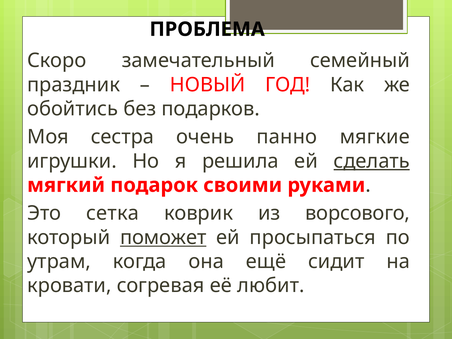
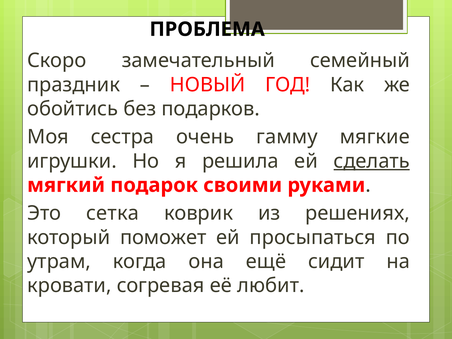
панно: панно -> гамму (287, 137)
ворсового: ворсового -> решениях (357, 213)
поможет underline: present -> none (163, 237)
